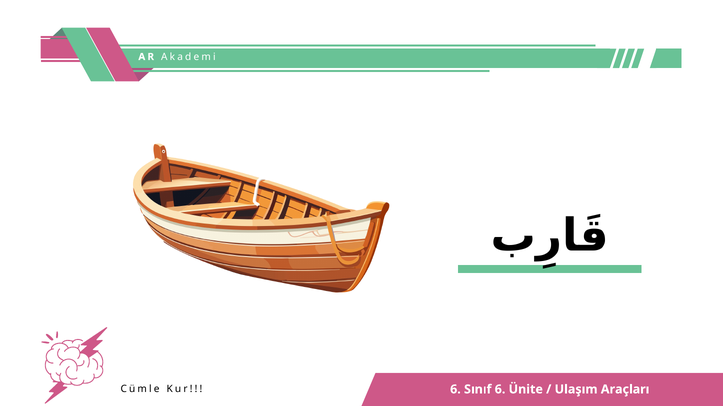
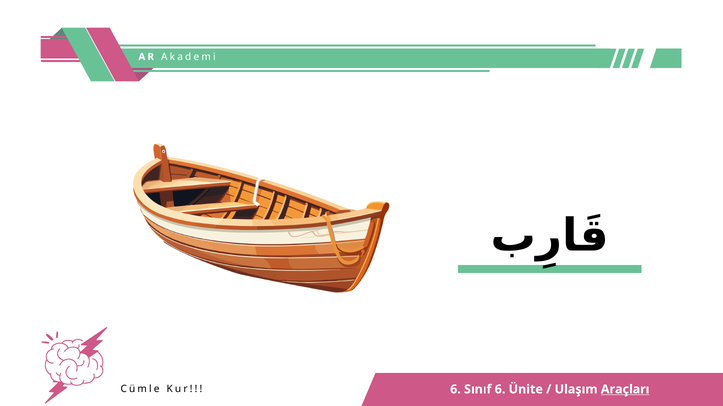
Araçları underline: none -> present (625, 390)
